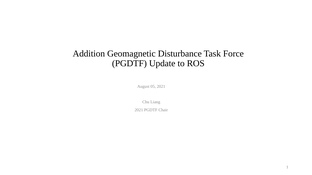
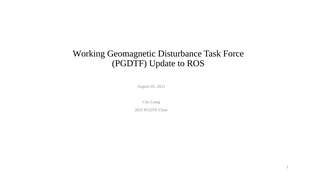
Addition: Addition -> Working (89, 54)
